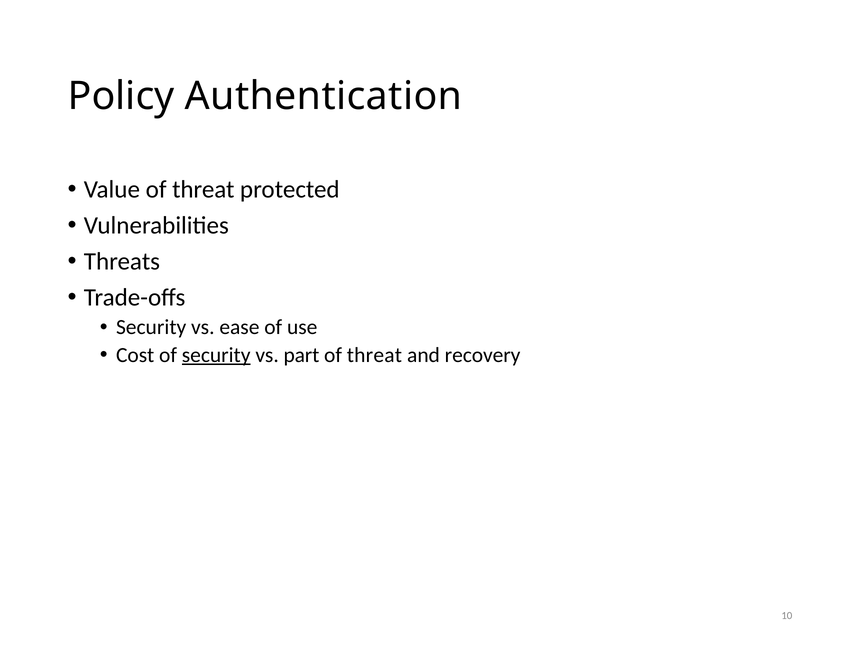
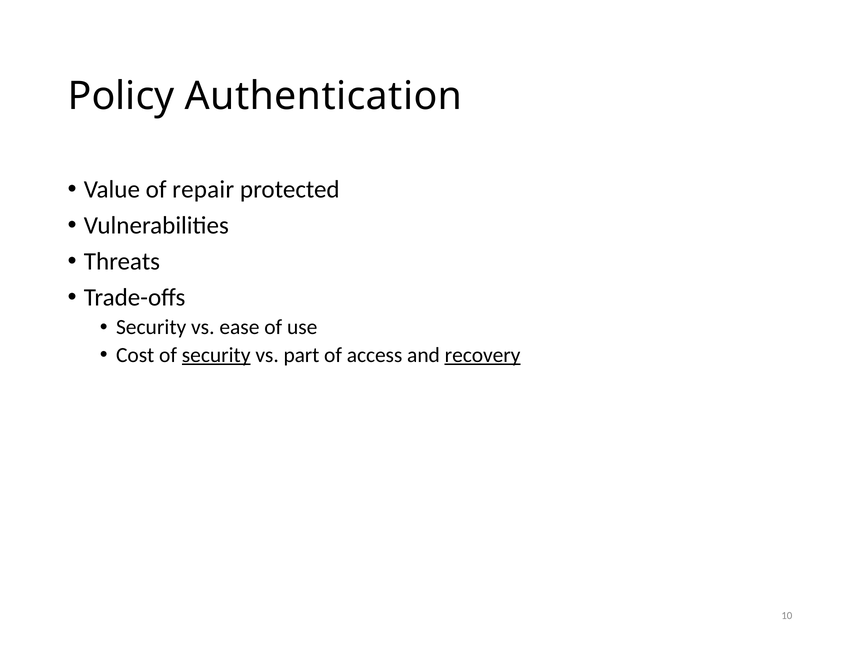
Value of threat: threat -> repair (203, 189)
threat: threat -> access (375, 355)
recovery underline: none -> present (483, 355)
